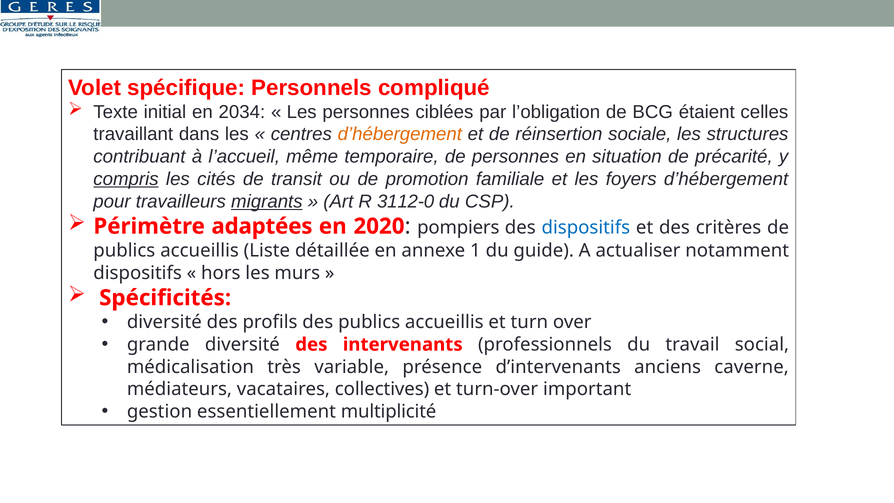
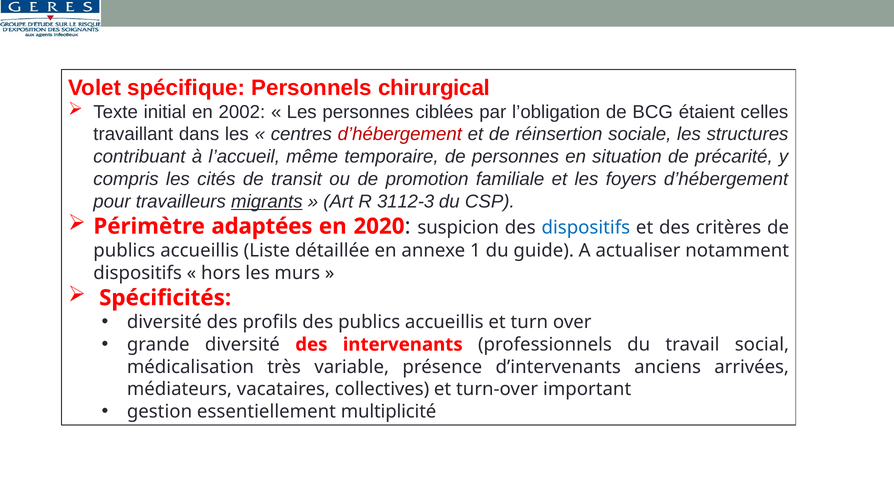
compliqué: compliqué -> chirurgical (434, 88)
2034: 2034 -> 2002 (242, 112)
d’hébergement colour: orange -> red (400, 134)
compris underline: present -> none (126, 179)
3112-0: 3112-0 -> 3112-3 (406, 201)
pompiers: pompiers -> suspicion (458, 227)
caverne: caverne -> arrivées (752, 367)
